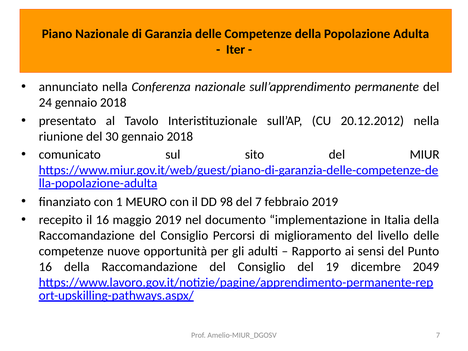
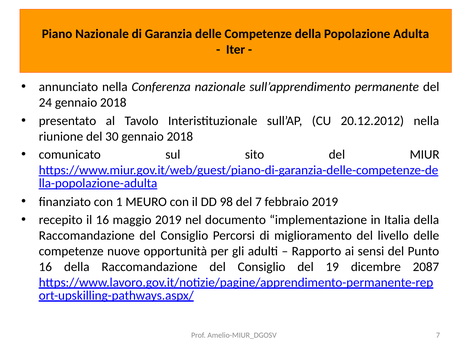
2049: 2049 -> 2087 (426, 267)
